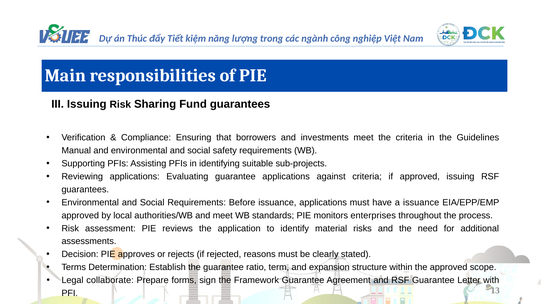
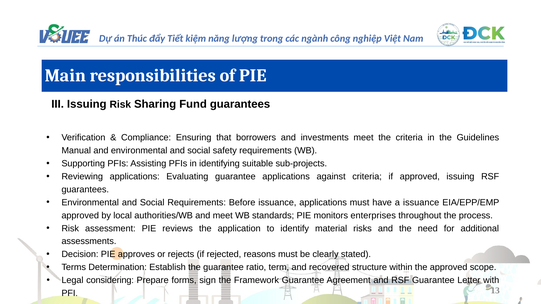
expansion: expansion -> recovered (329, 268)
collaborate: collaborate -> considering (110, 281)
